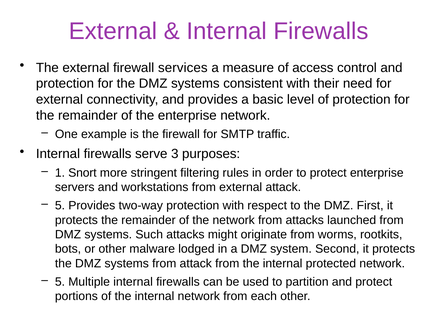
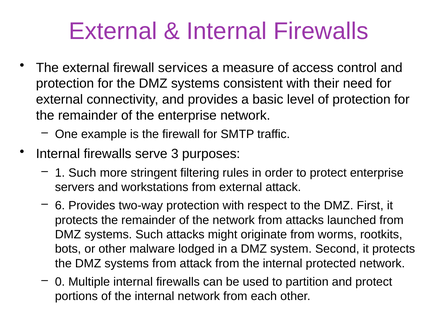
1 Snort: Snort -> Such (82, 173)
5: 5 -> 6 (60, 206)
5: 5 -> 0 (60, 282)
